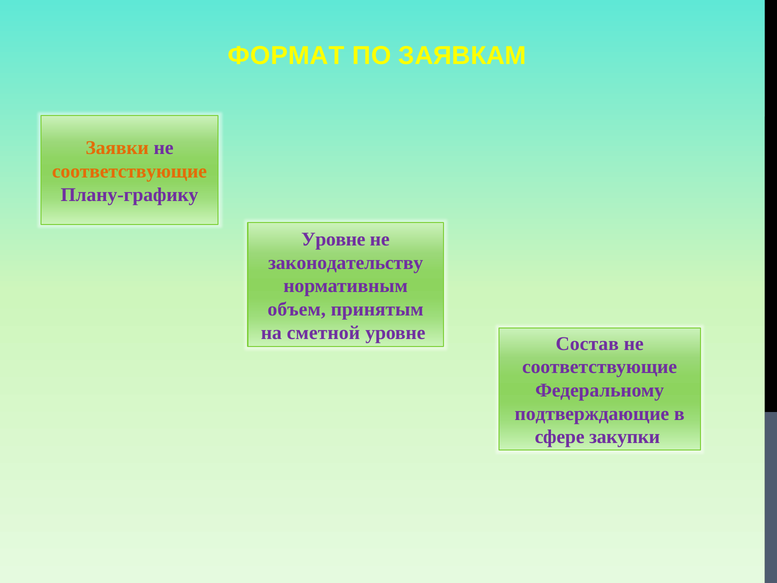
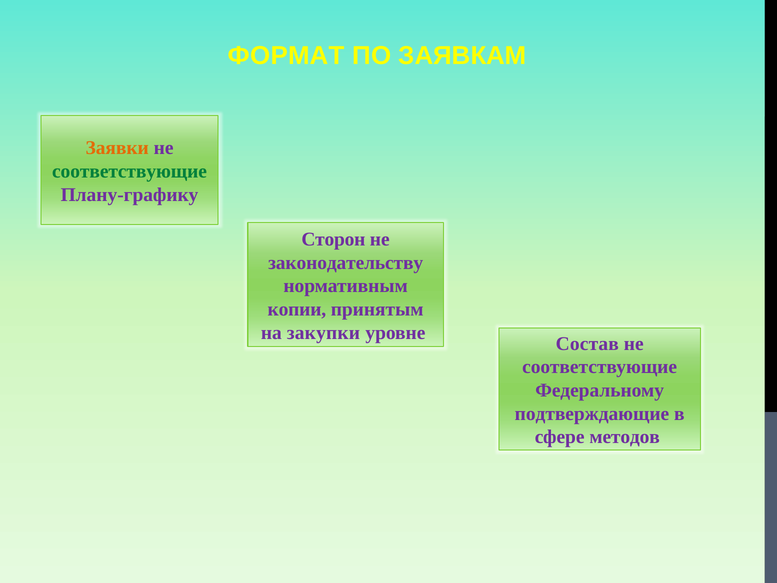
соответствующие colour: orange -> green (130, 171)
Уровне: Уровне -> Сторон (333, 239)
объем: объем -> копии (297, 309)
сметной: сметной -> закупки (323, 333)
закупки: закупки -> методов (625, 437)
